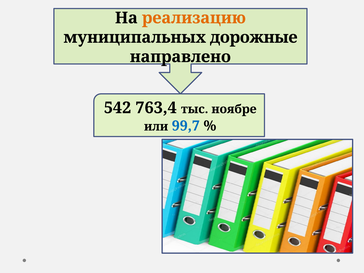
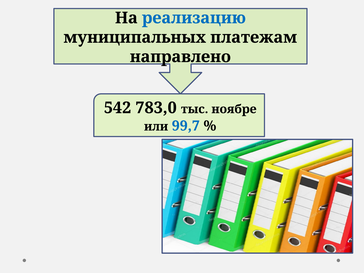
реализацию colour: orange -> blue (194, 18)
дорожные: дорожные -> платежам (254, 37)
763,4: 763,4 -> 783,0 (156, 108)
